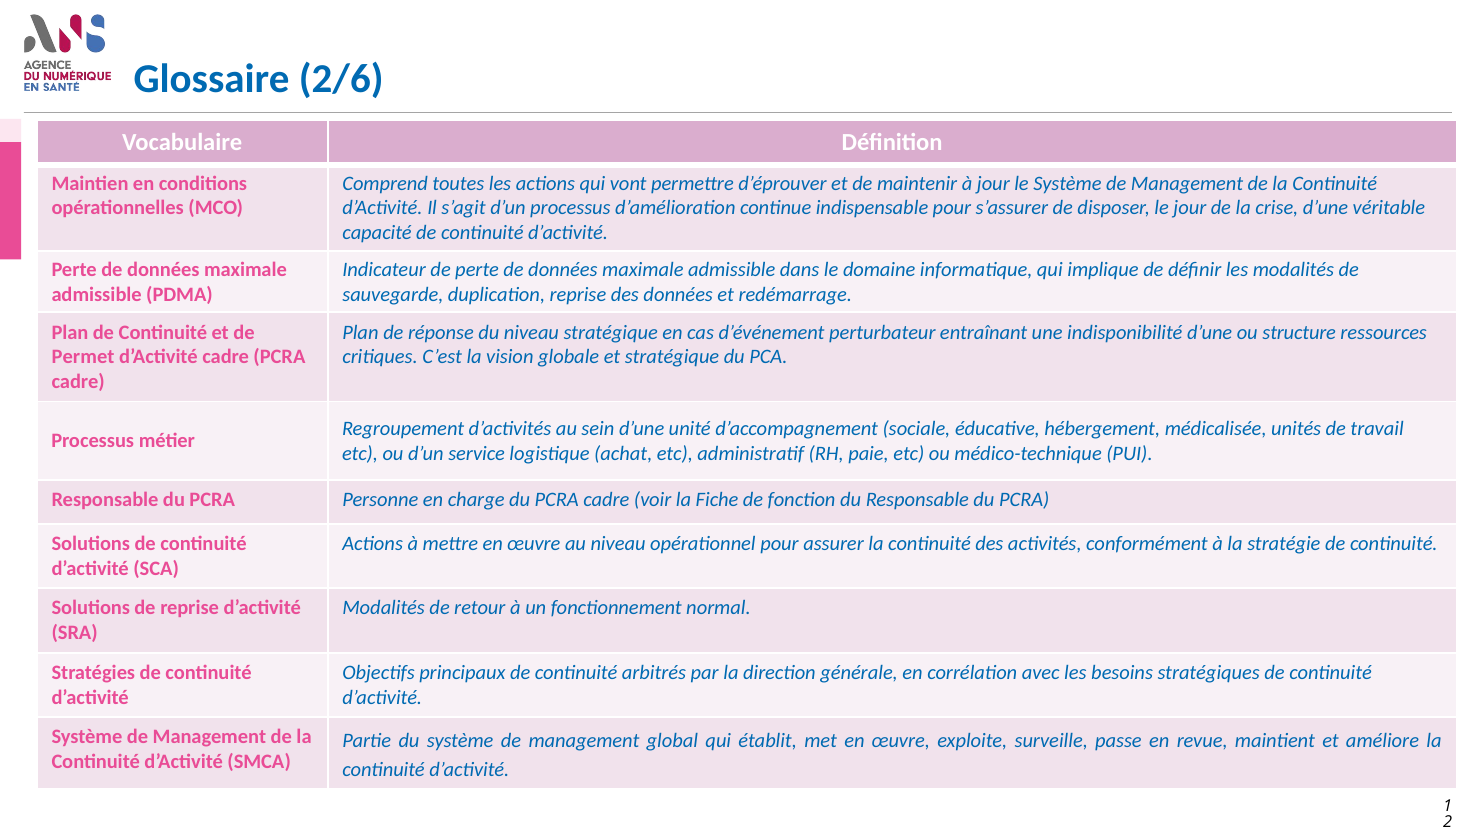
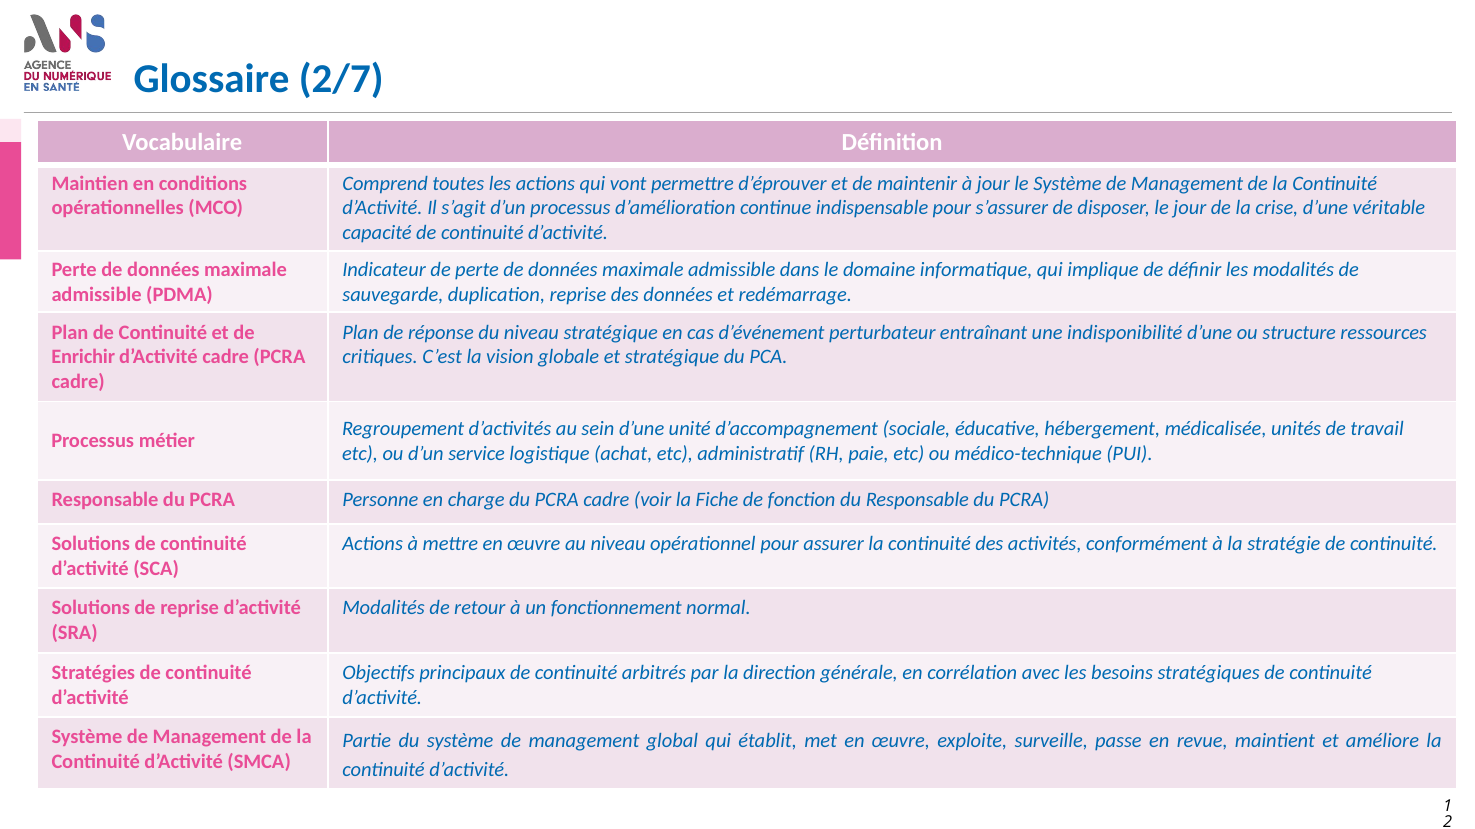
2/6: 2/6 -> 2/7 (341, 79)
Permet: Permet -> Enrichir (83, 357)
